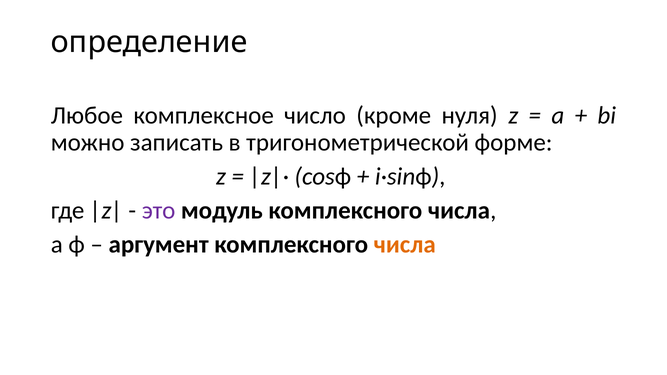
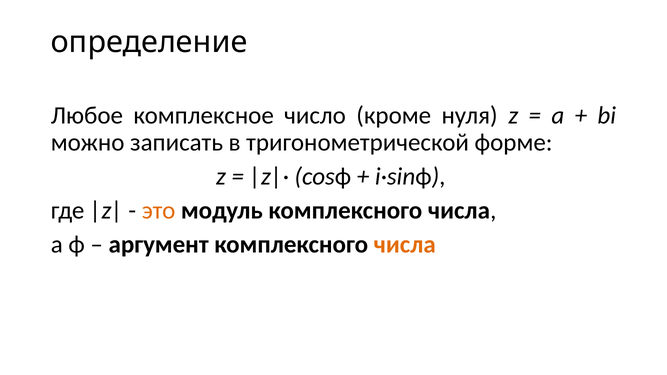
это colour: purple -> orange (159, 211)
